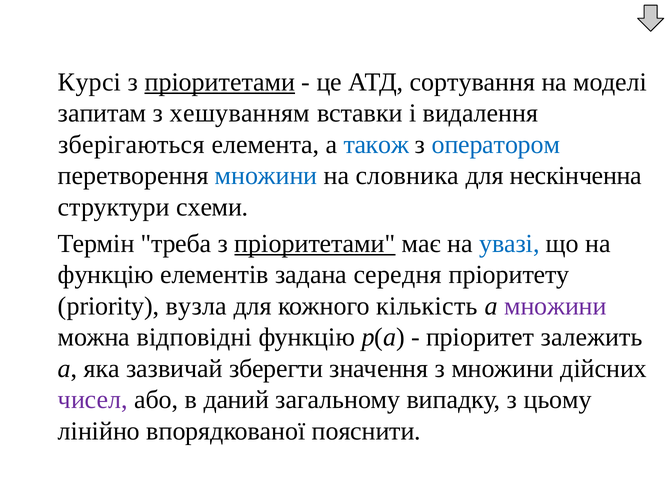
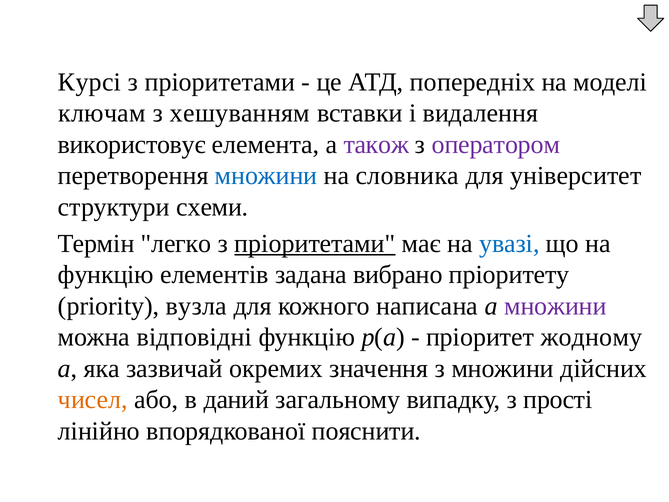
пріоритетами underline: present -> none (220, 82)
сортування: сортування -> попередніх (472, 82)
запитам: запитам -> ключам (102, 113)
зберігаються: зберігаються -> використовує (132, 144)
також colour: blue -> purple (376, 144)
оператором colour: blue -> purple (496, 144)
нескінченна: нескінченна -> університет (576, 176)
треба: треба -> легко (176, 243)
середня: середня -> вибрано (398, 275)
кількість: кількість -> написана (427, 306)
залежить: залежить -> жодному (591, 337)
зберегти: зберегти -> окремих (276, 368)
чисел colour: purple -> orange (93, 400)
цьому: цьому -> прості (558, 400)
